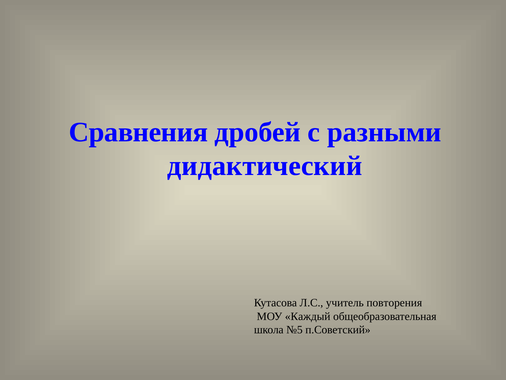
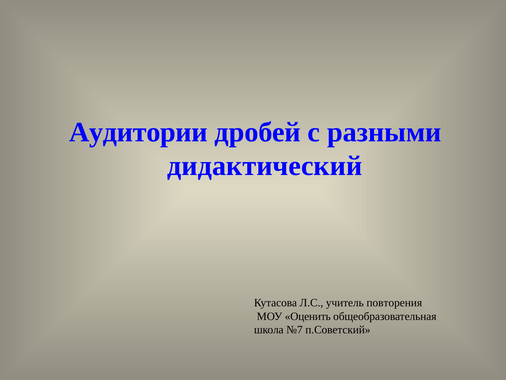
Сравнения: Сравнения -> Аудитории (138, 132)
Каждый: Каждый -> Оценить (308, 316)
№5: №5 -> №7 (294, 330)
